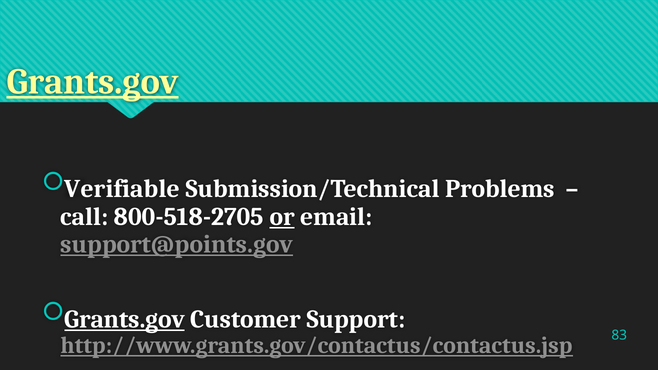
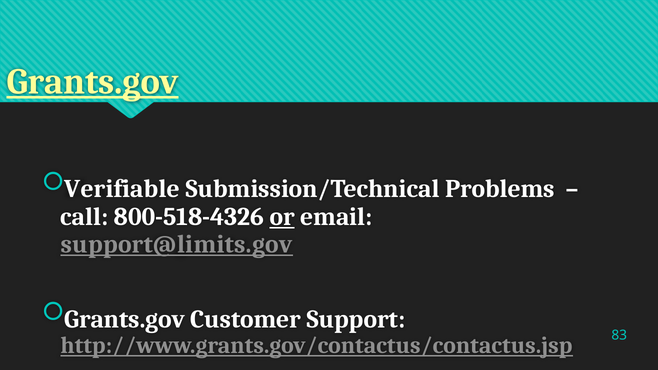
800-518-2705: 800-518-2705 -> 800-518-4326 (189, 217)
support@points.gov: support@points.gov -> support@limits.gov (177, 244)
Grants.gov underline: present -> none (125, 319)
